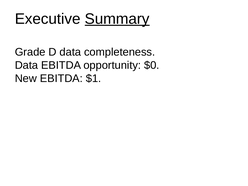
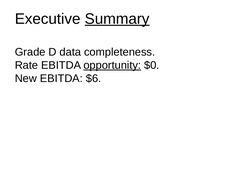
Data: Data -> Rate (26, 65)
opportunity underline: none -> present (112, 65)
$1: $1 -> $6 (94, 78)
